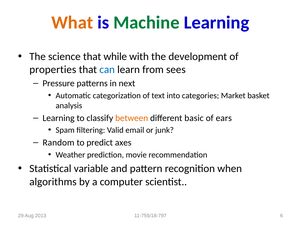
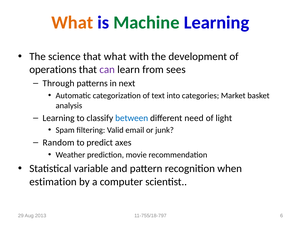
that while: while -> what (115, 56)
properties: properties -> operations (53, 69)
can colour: blue -> purple (107, 69)
Pressure: Pressure -> Through (58, 83)
between colour: orange -> blue (132, 118)
basic: basic -> need (194, 118)
ears: ears -> light (224, 118)
algorithms: algorithms -> estimation (53, 181)
